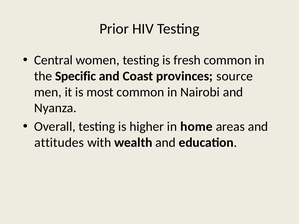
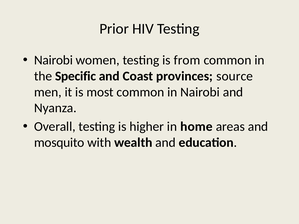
Central: Central -> Nairobi (53, 60)
fresh: fresh -> from (187, 60)
attitudes: attitudes -> mosquito (59, 143)
